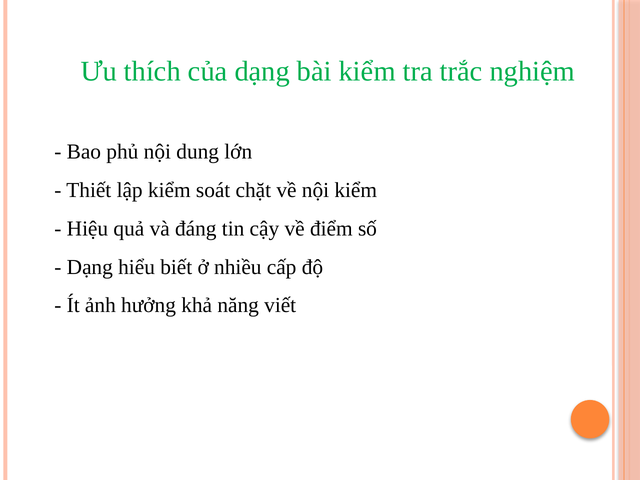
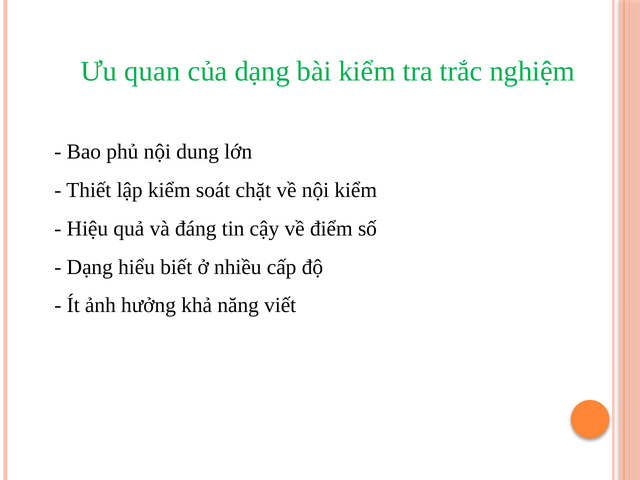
thích: thích -> quan (152, 71)
